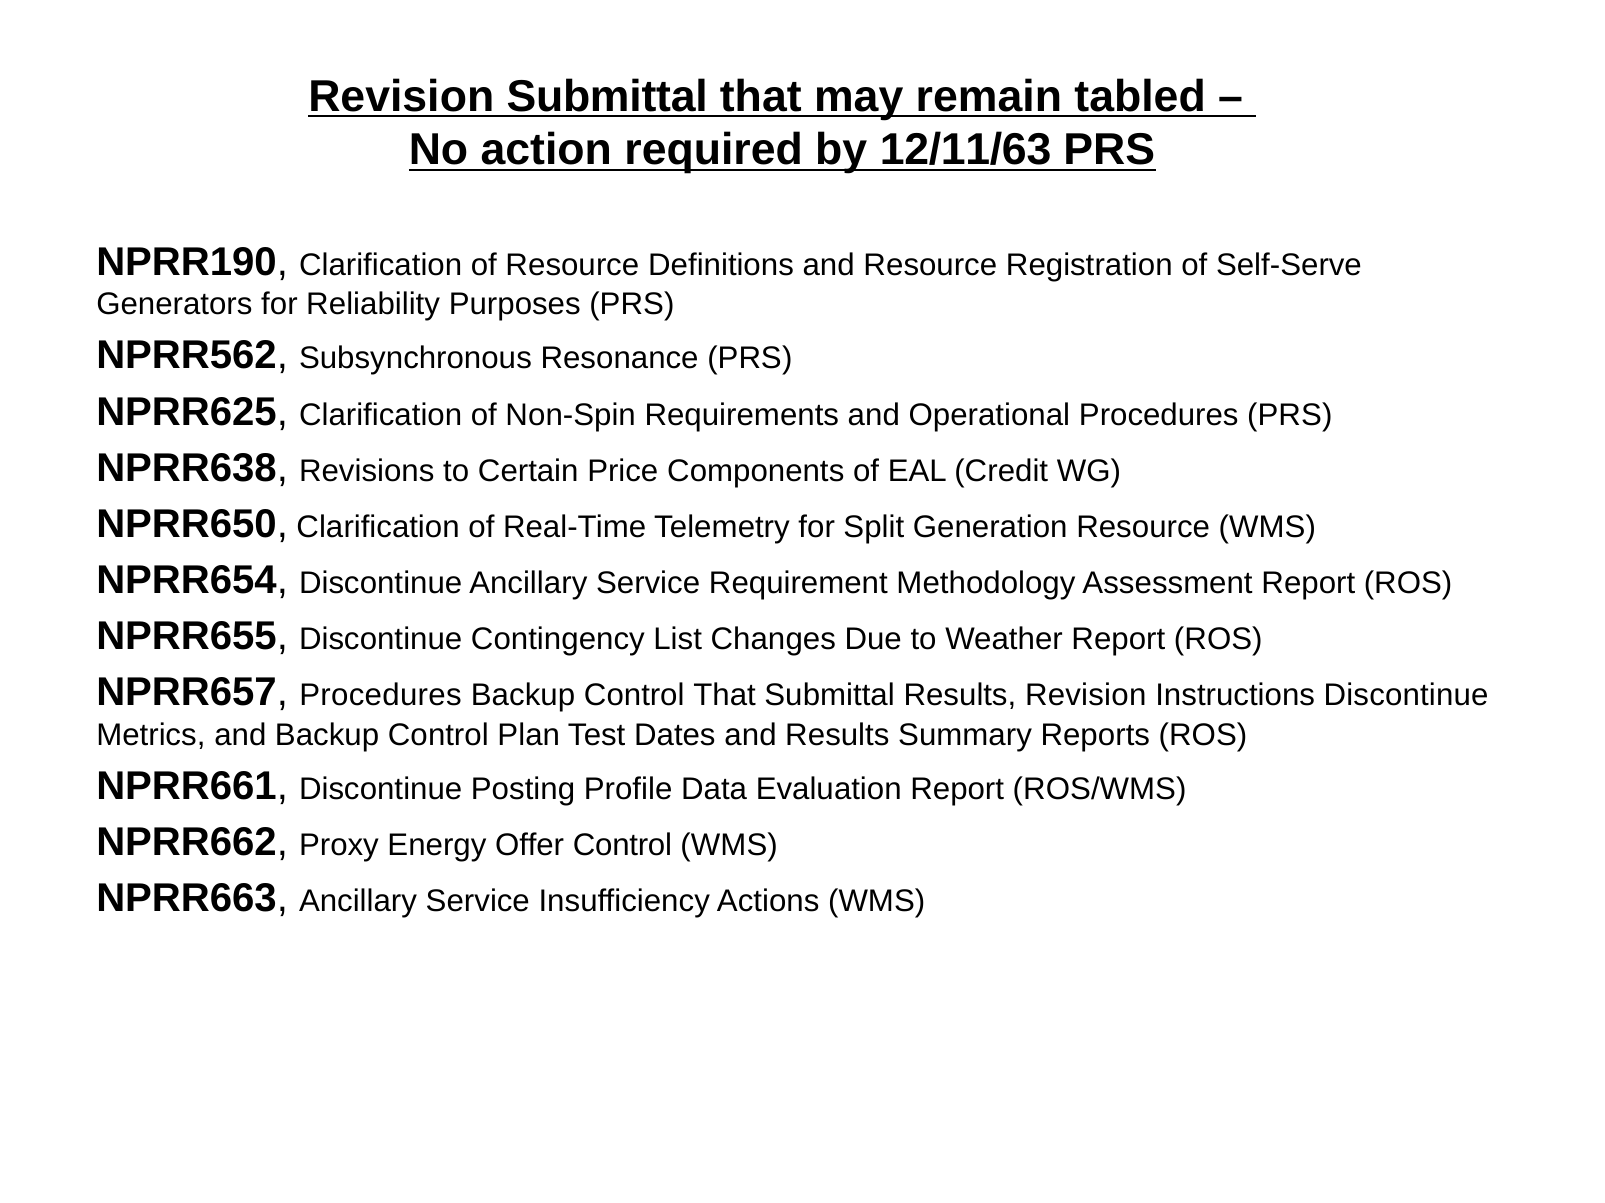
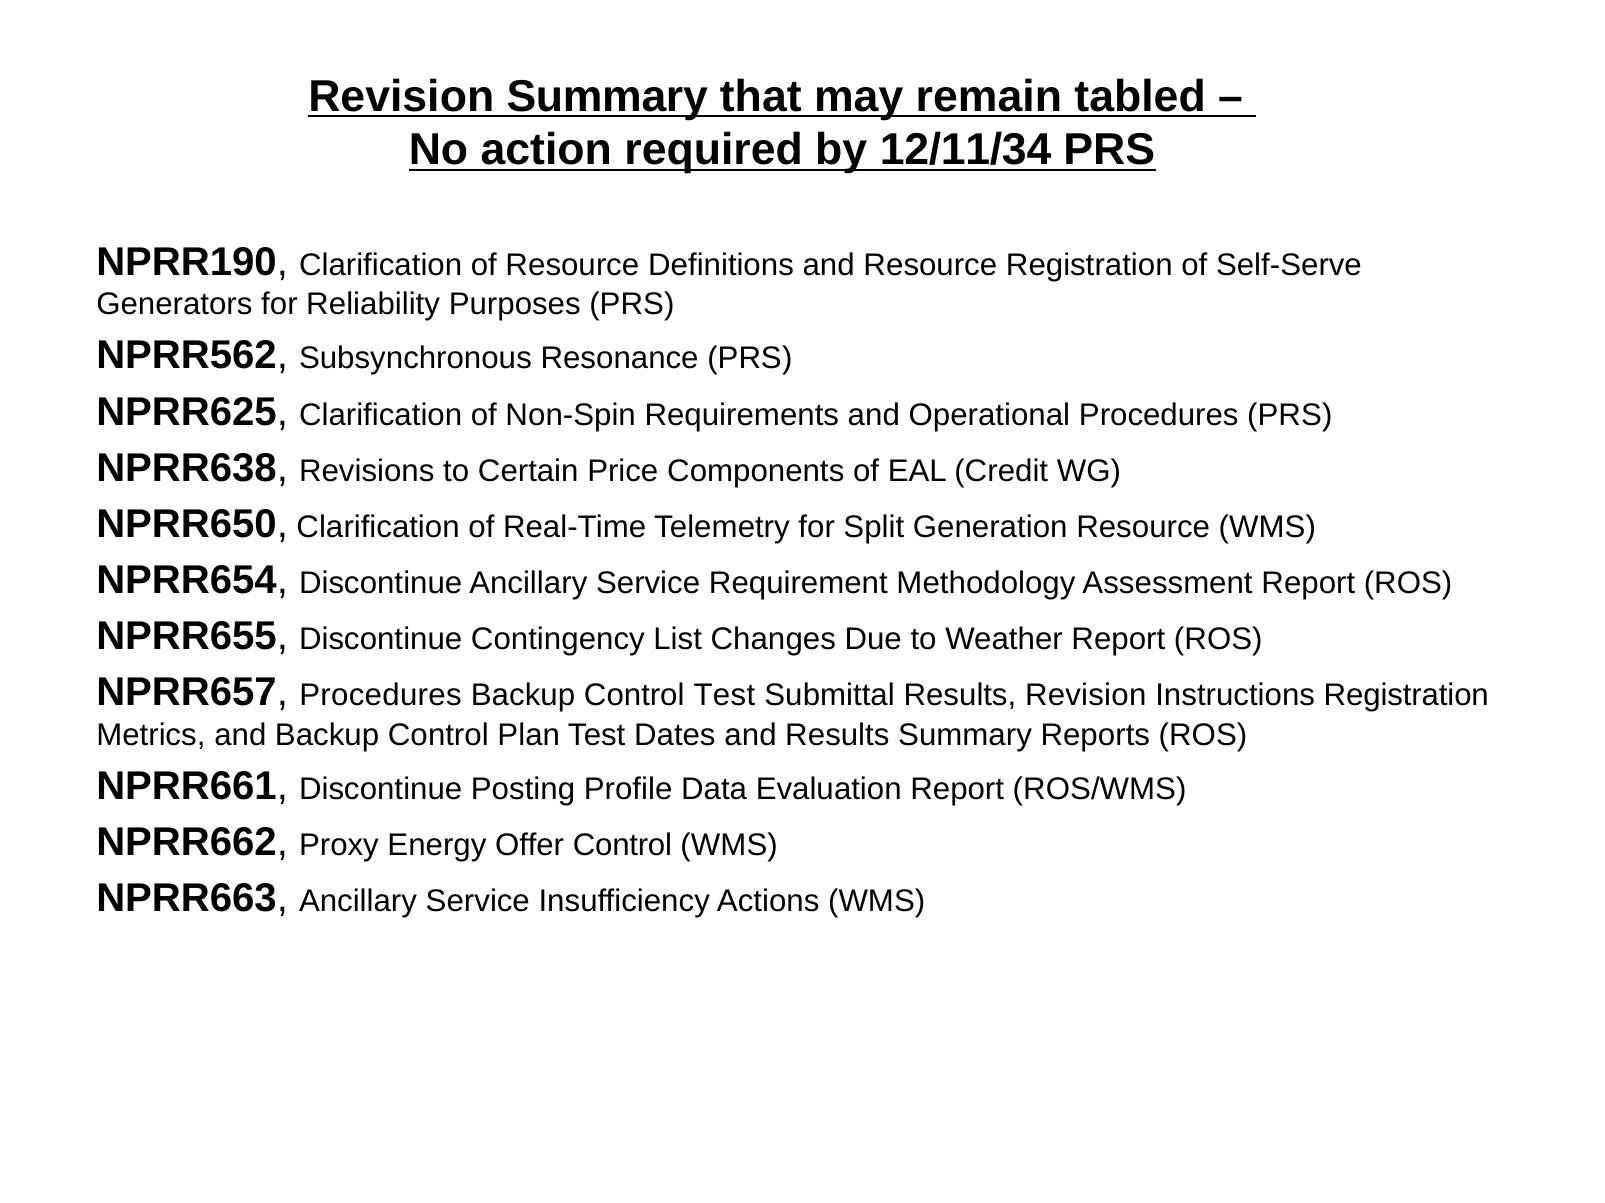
Revision Submittal: Submittal -> Summary (607, 97)
12/11/63: 12/11/63 -> 12/11/34 (966, 150)
Control That: That -> Test (724, 696)
Instructions Discontinue: Discontinue -> Registration (1406, 696)
